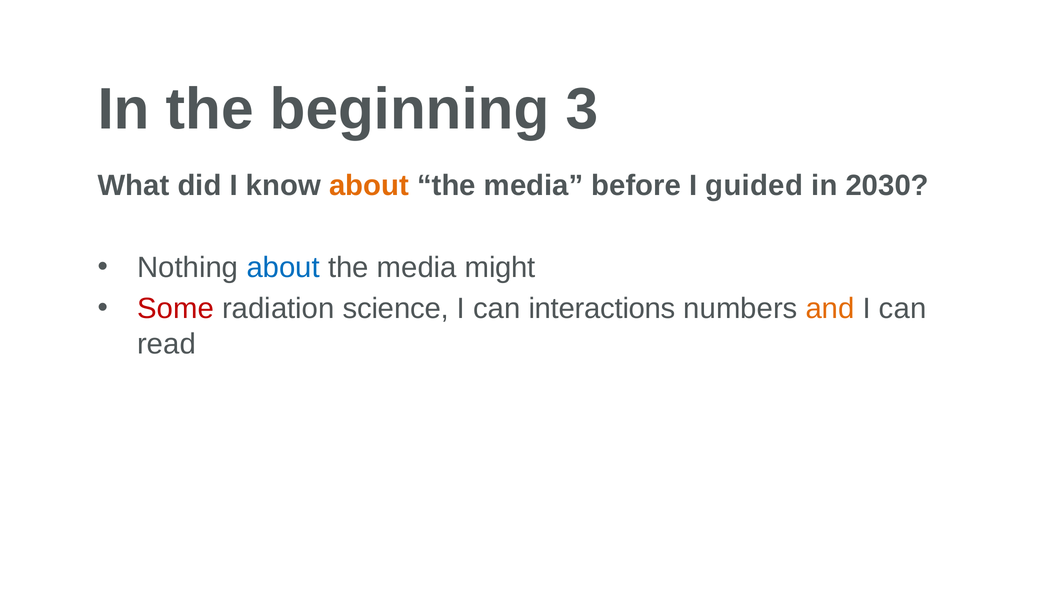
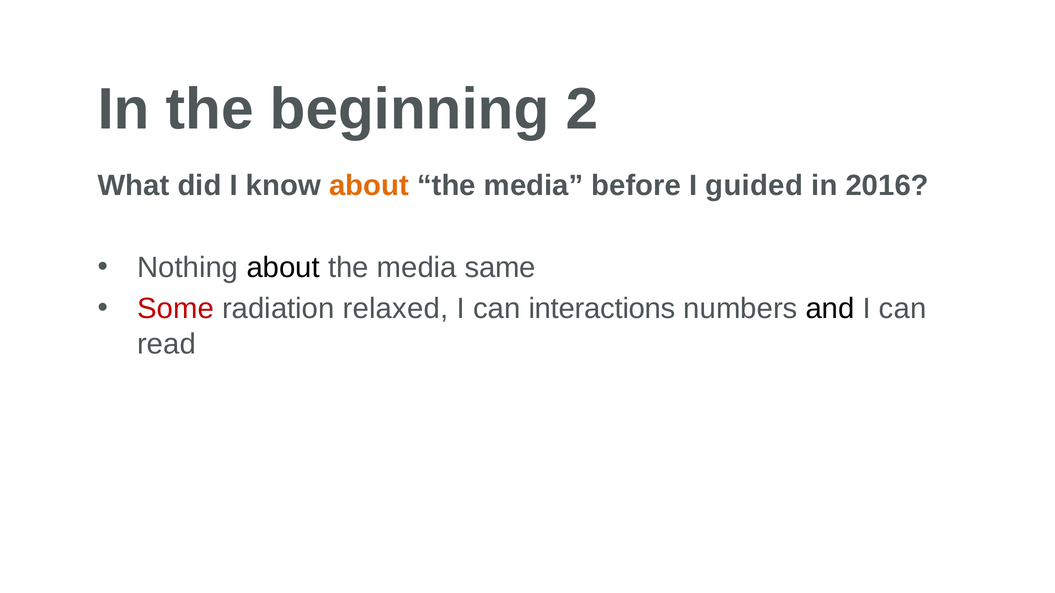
3: 3 -> 2 (582, 109)
2030: 2030 -> 2016 (887, 186)
about colour: blue -> black (283, 268)
might: might -> same (500, 268)
science: science -> relaxed (396, 309)
and colour: orange -> black (830, 309)
